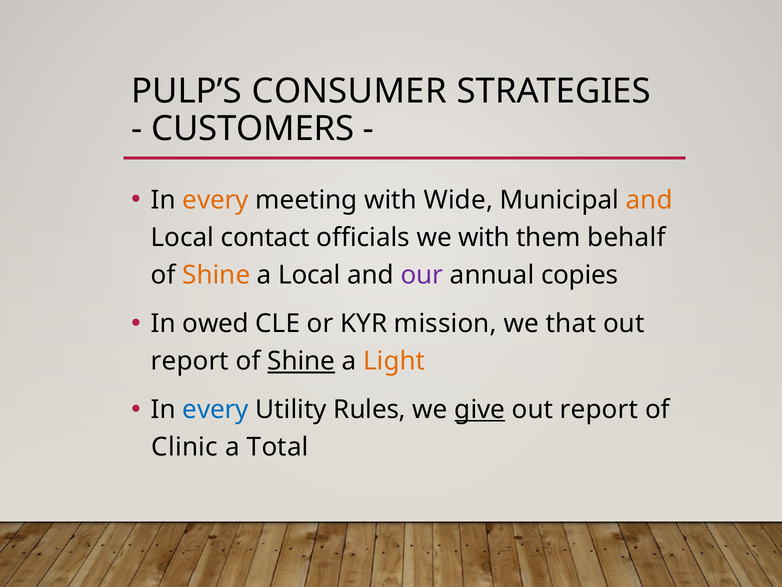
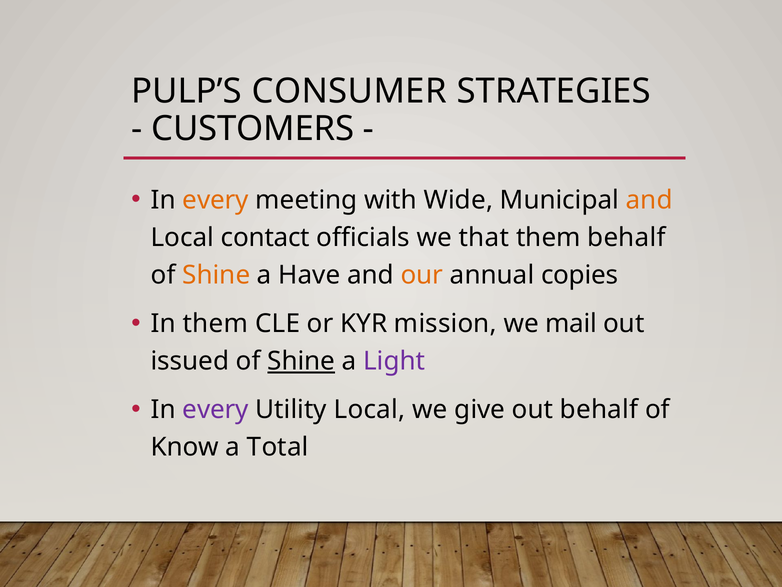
we with: with -> that (484, 238)
a Local: Local -> Have (309, 275)
our colour: purple -> orange (422, 275)
In owed: owed -> them (215, 323)
that: that -> mail (571, 323)
report: report -> issued (190, 361)
Light colour: orange -> purple (394, 361)
every colour: blue -> purple (216, 409)
Utility Rules: Rules -> Local (369, 409)
give underline: present -> none (480, 409)
report: report -> behalf (599, 409)
Clinic: Clinic -> Know (185, 447)
